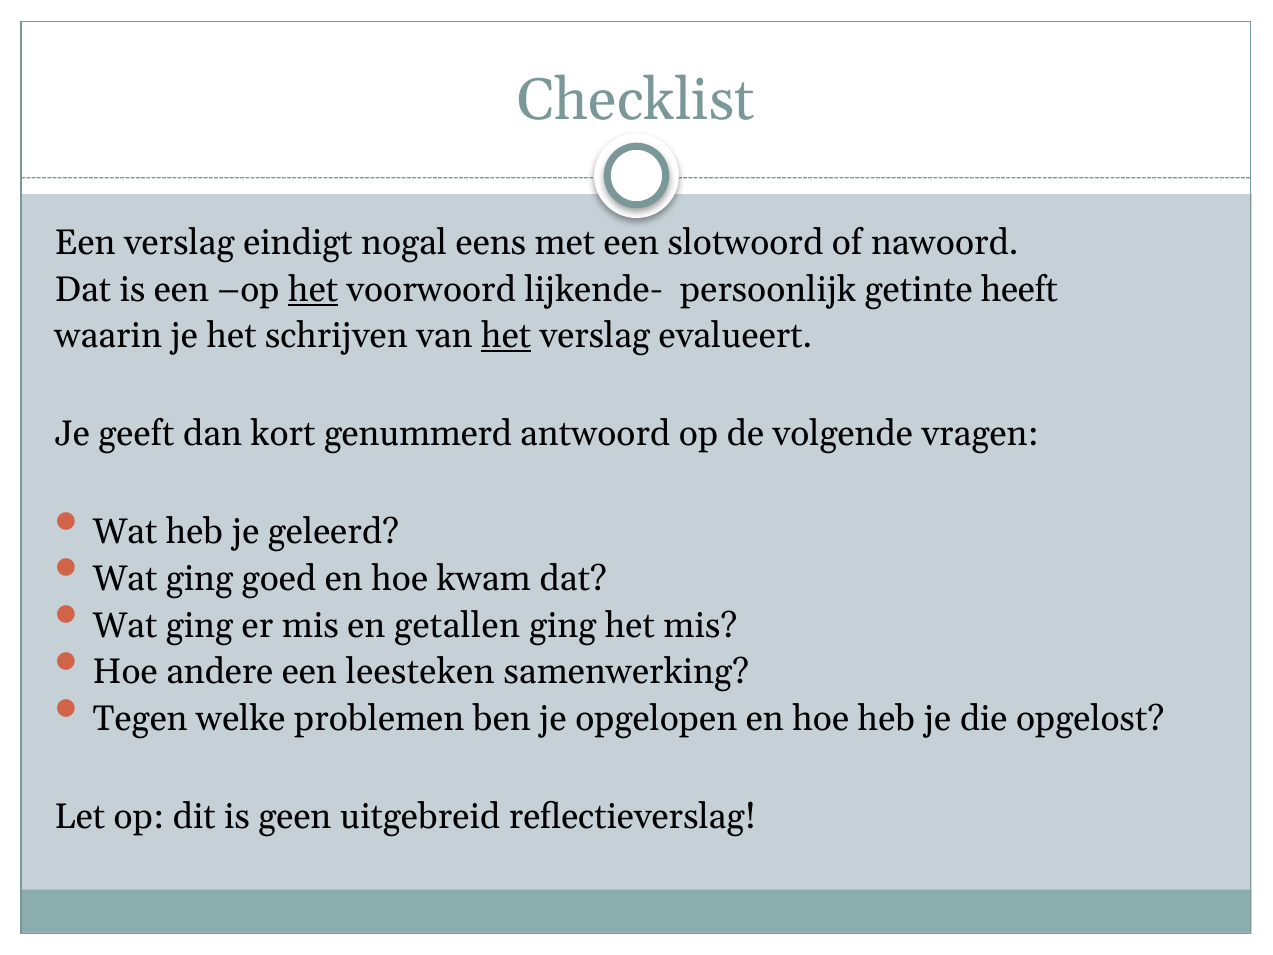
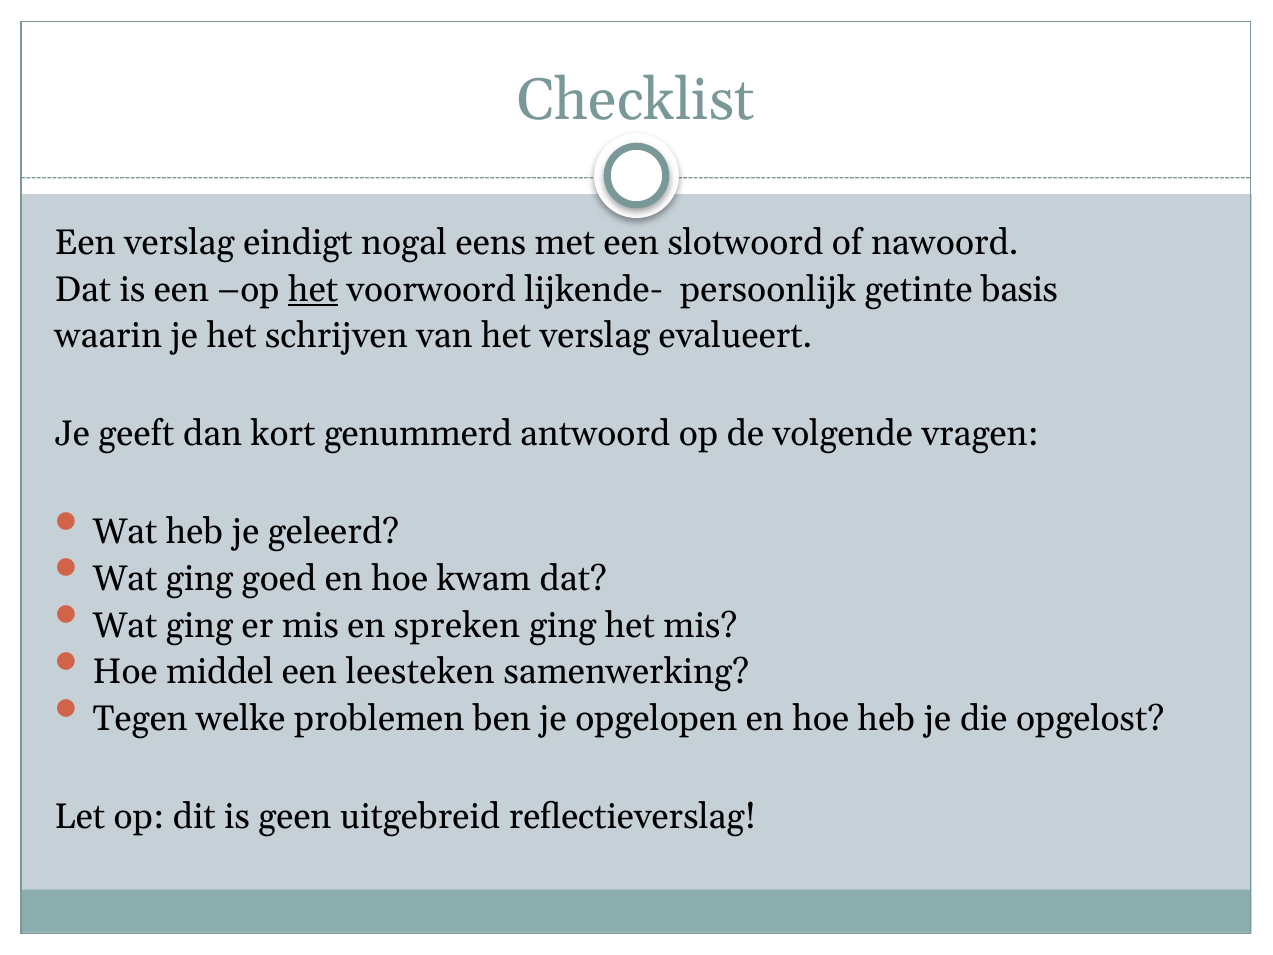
heeft: heeft -> basis (1019, 289)
het underline: present -> none (506, 336)
getallen: getallen -> spreken (457, 625)
andere: andere -> middel (220, 672)
